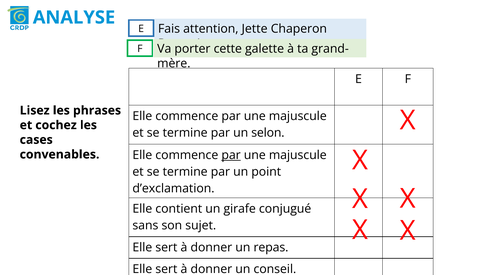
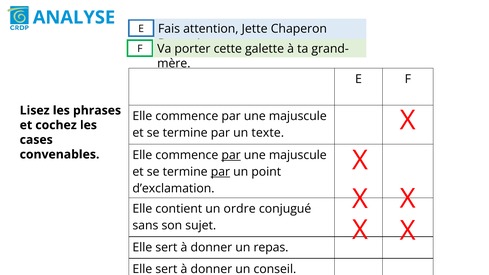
selon: selon -> texte (268, 133)
par underline: none -> present (220, 172)
girafe: girafe -> ordre (240, 209)
